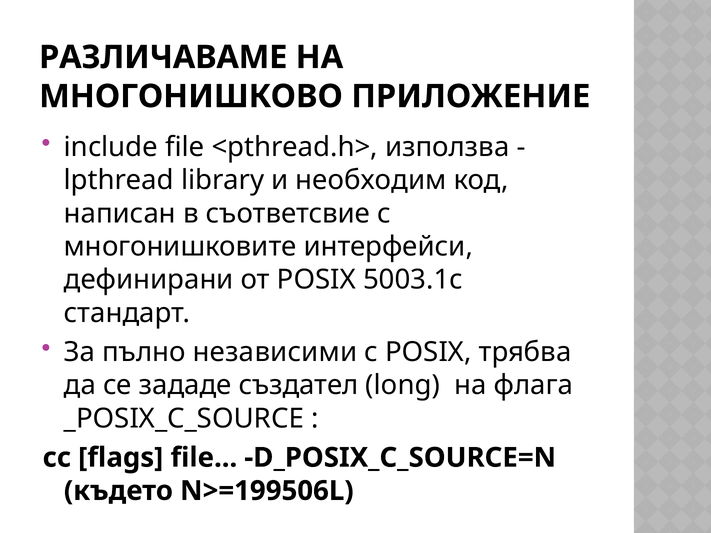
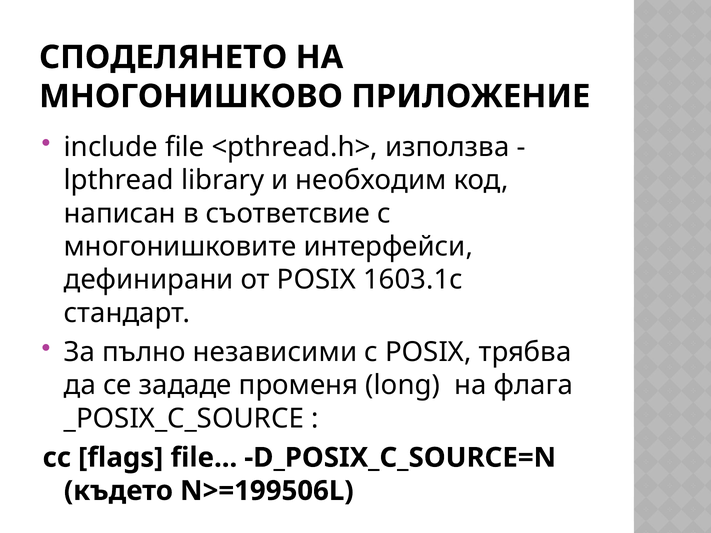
РАЗЛИЧАВАМЕ: РАЗЛИЧАВАМЕ -> СПОДЕЛЯНЕТО (163, 57)
5003.1c: 5003.1c -> 1603.1c (413, 280)
създател: създател -> променя (299, 386)
